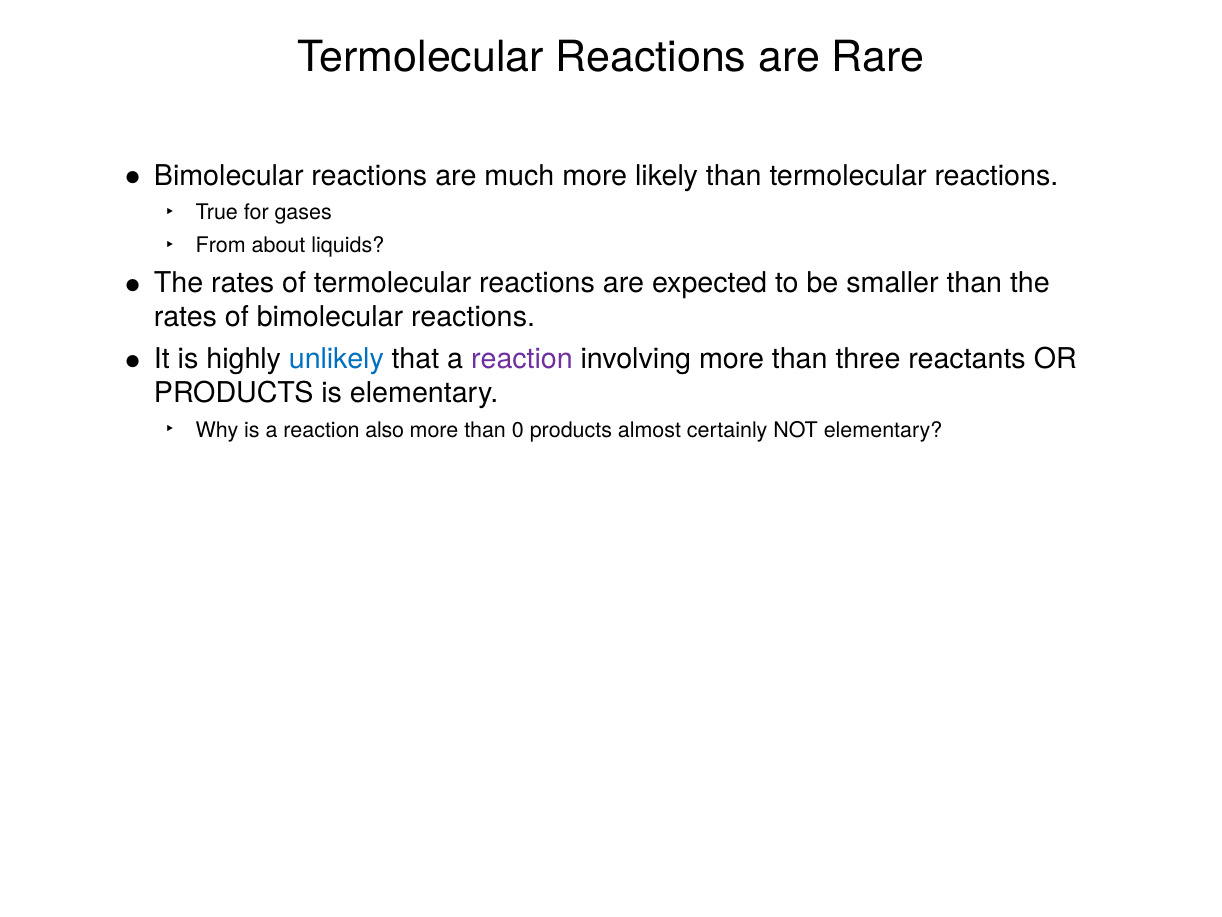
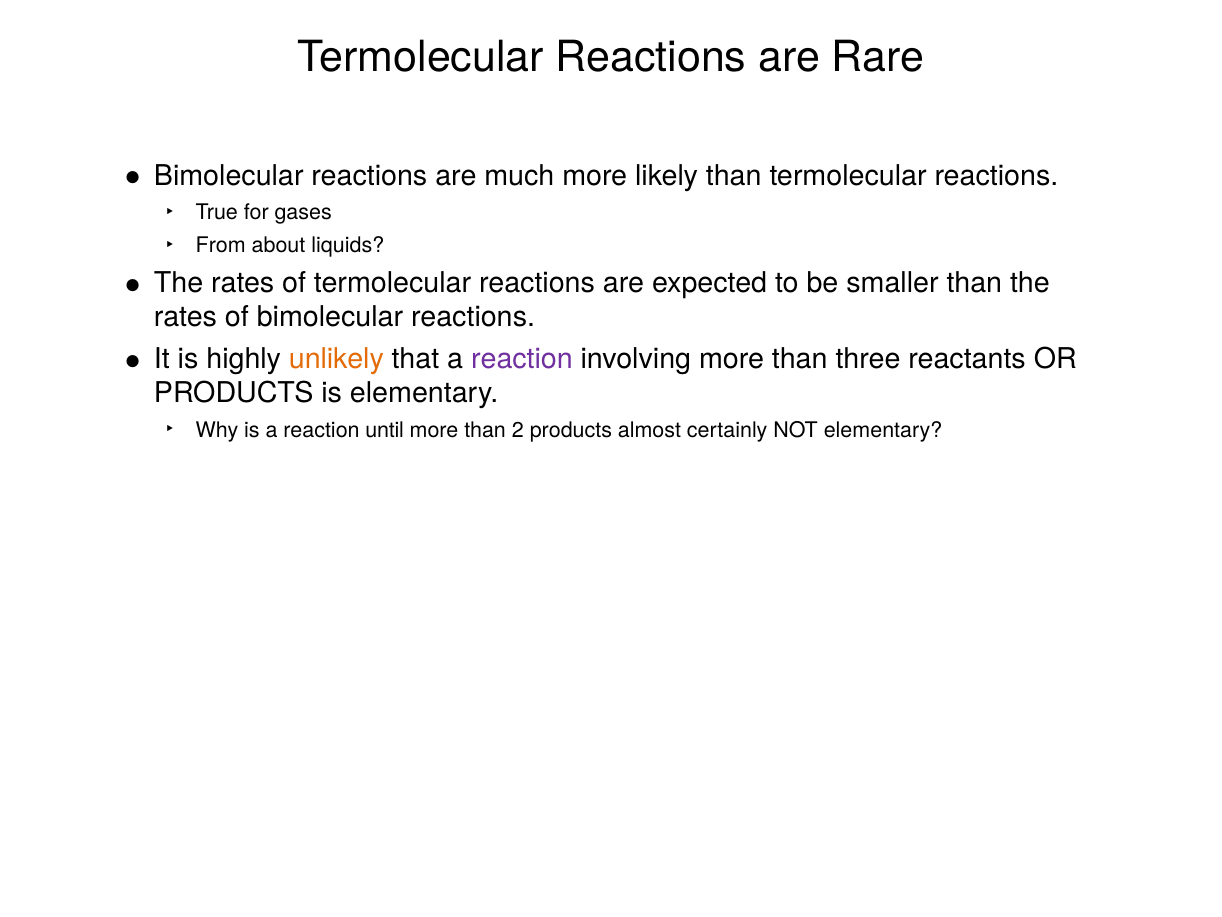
unlikely colour: blue -> orange (336, 359)
also: also -> until (385, 430)
0: 0 -> 2 (518, 430)
